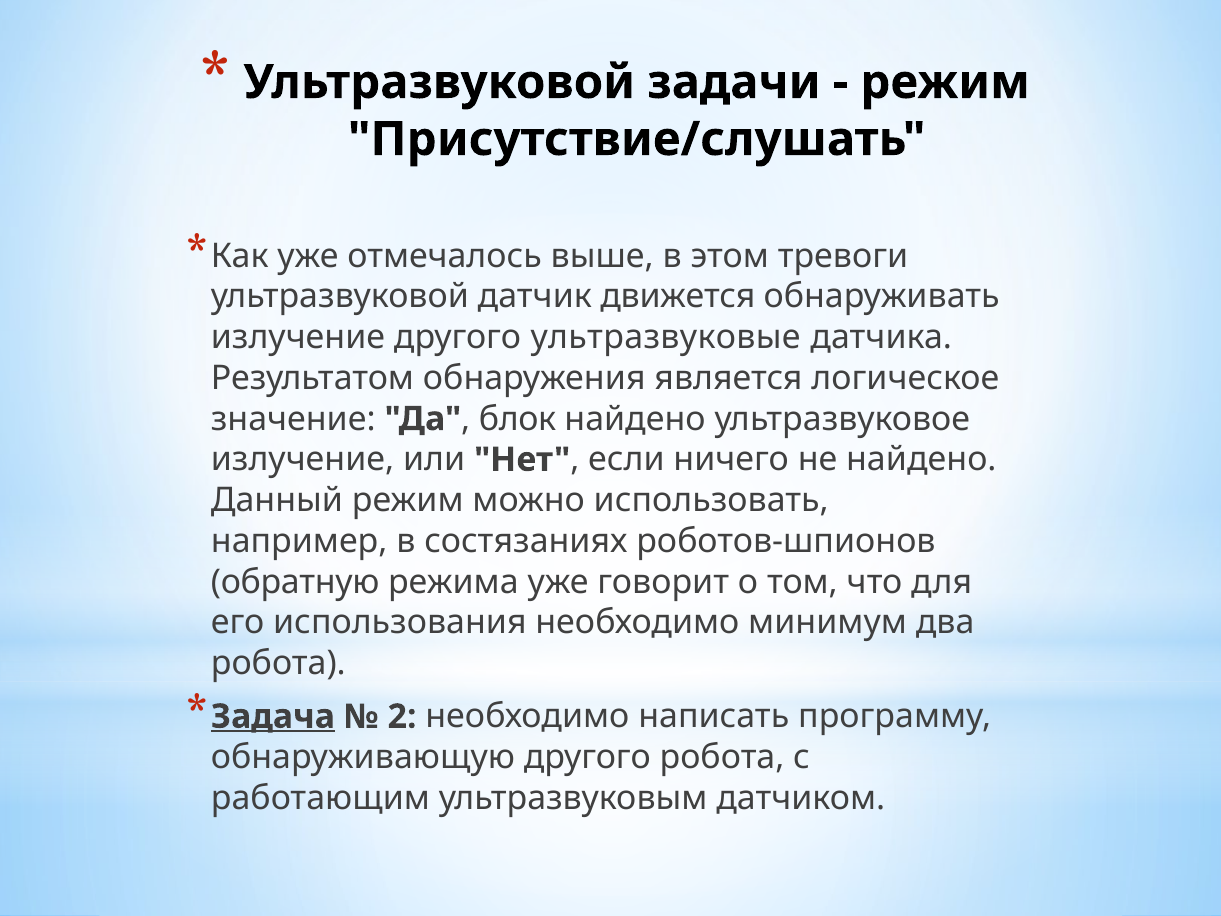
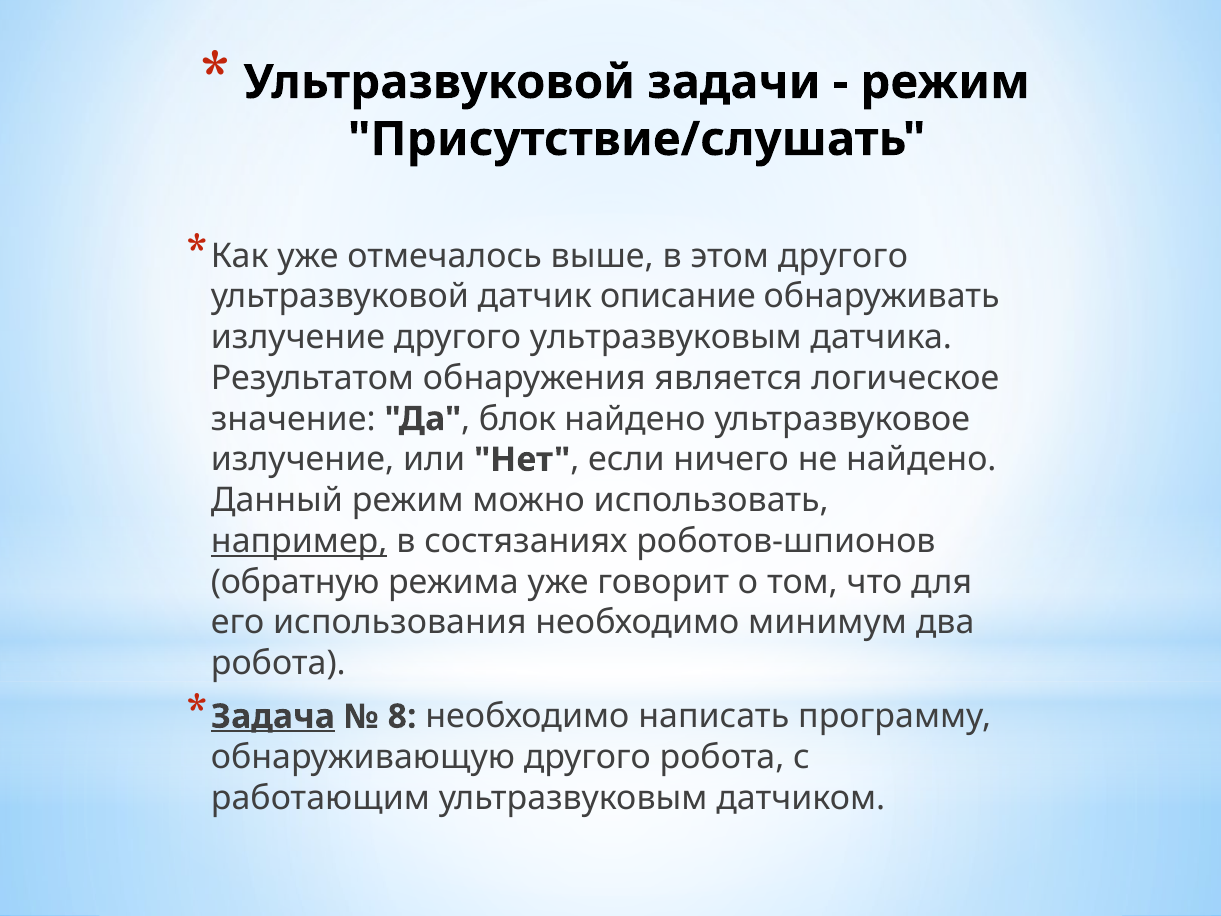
этом тревоги: тревоги -> другого (843, 256)
движется: движется -> описание (678, 297)
другого ультразвуковые: ультразвуковые -> ультразвуковым (666, 337)
например underline: none -> present (299, 541)
2: 2 -> 8 (402, 716)
